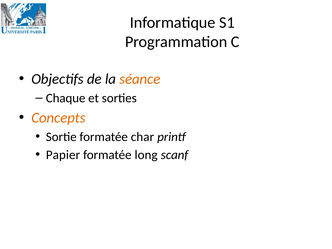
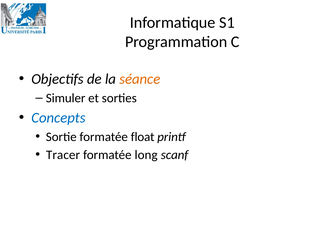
Chaque: Chaque -> Simuler (66, 98)
Concepts colour: orange -> blue (58, 118)
char: char -> float (143, 137)
Papier: Papier -> Tracer (63, 155)
